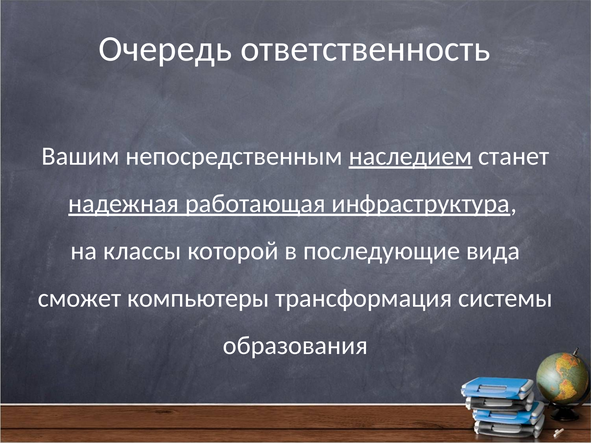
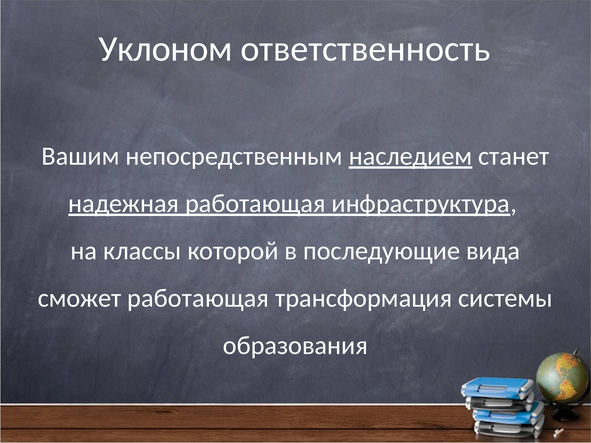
Очередь: Очередь -> Уклоном (166, 49)
сможет компьютеры: компьютеры -> работающая (198, 298)
